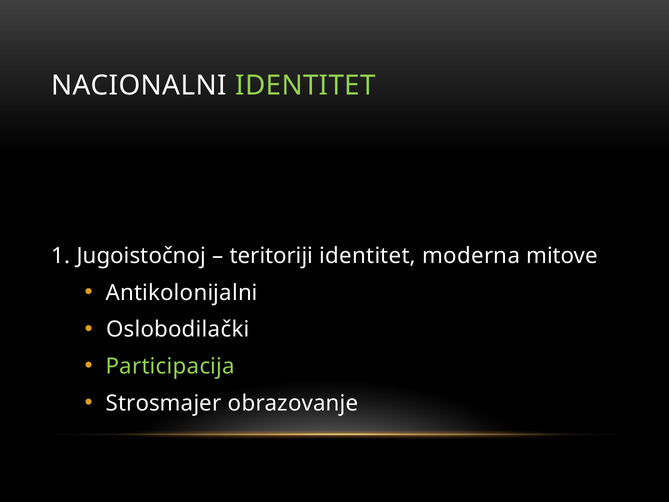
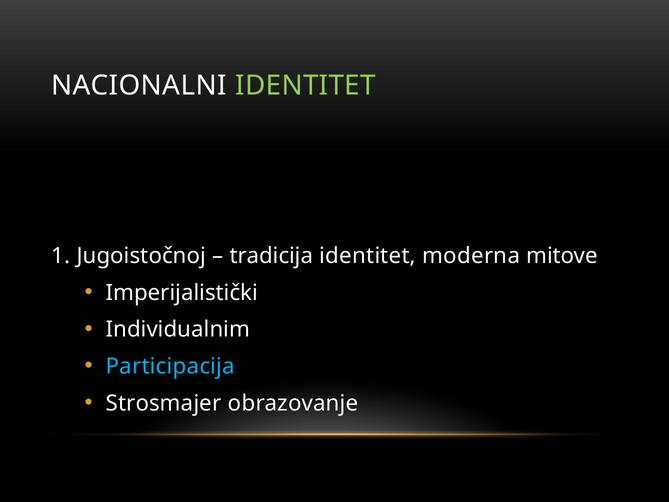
teritoriji: teritoriji -> tradicija (271, 256)
Antikolonijalni: Antikolonijalni -> Imperijalistički (182, 293)
Oslobodilački: Oslobodilački -> Individualnim (178, 329)
Participacija colour: light green -> light blue (170, 366)
